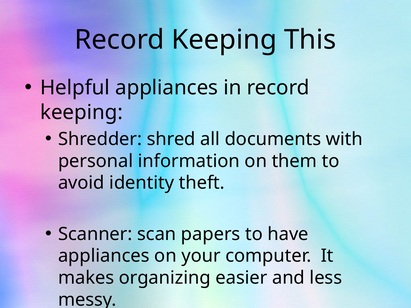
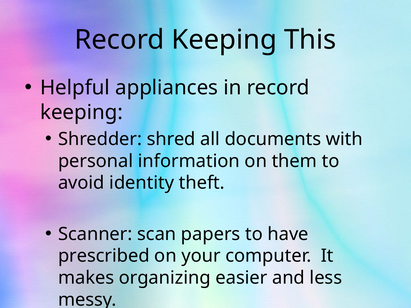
appliances: appliances -> prescribed (104, 256)
